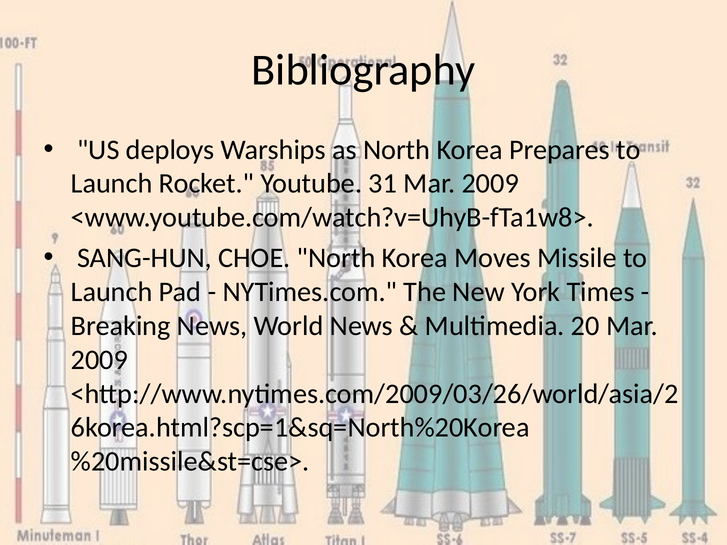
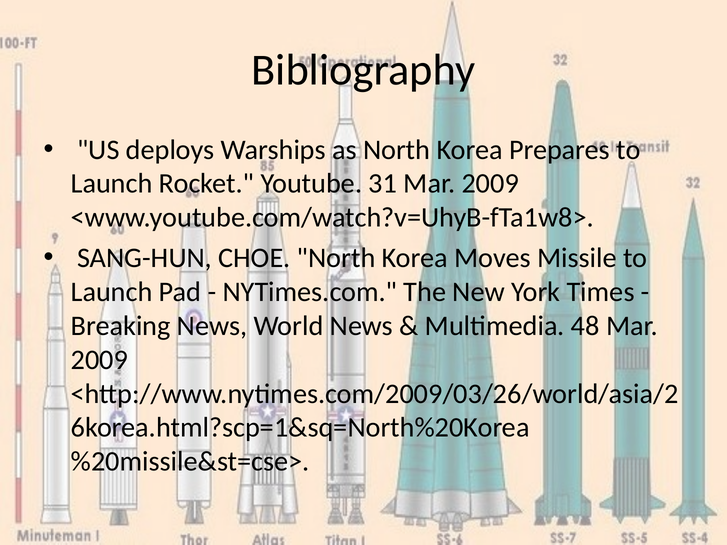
20: 20 -> 48 (585, 326)
